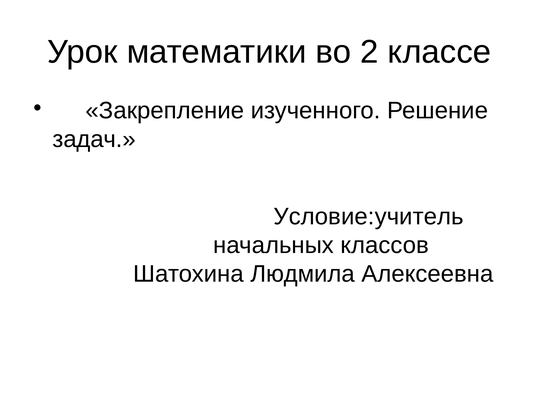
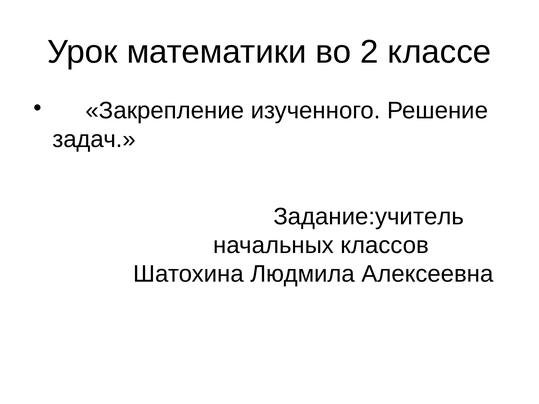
Условие:учитель: Условие:учитель -> Задание:учитель (369, 217)
